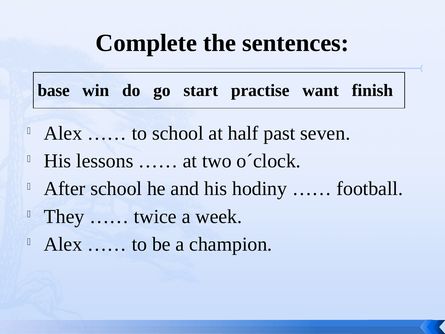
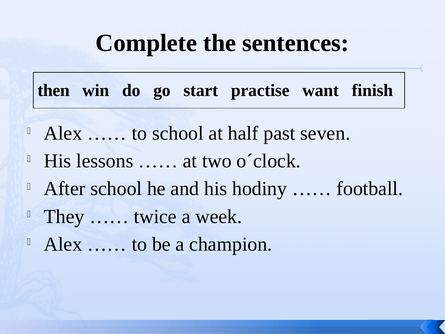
base: base -> then (54, 90)
